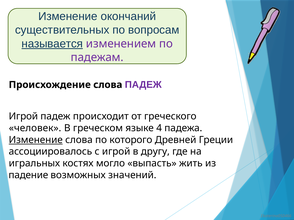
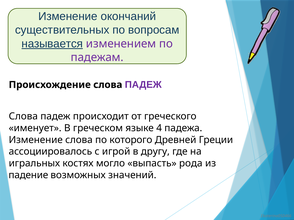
Игрой: Игрой -> Слова (23, 117)
человек: человек -> именует (35, 128)
Изменение underline: present -> none (36, 140)
жить: жить -> рода (191, 164)
